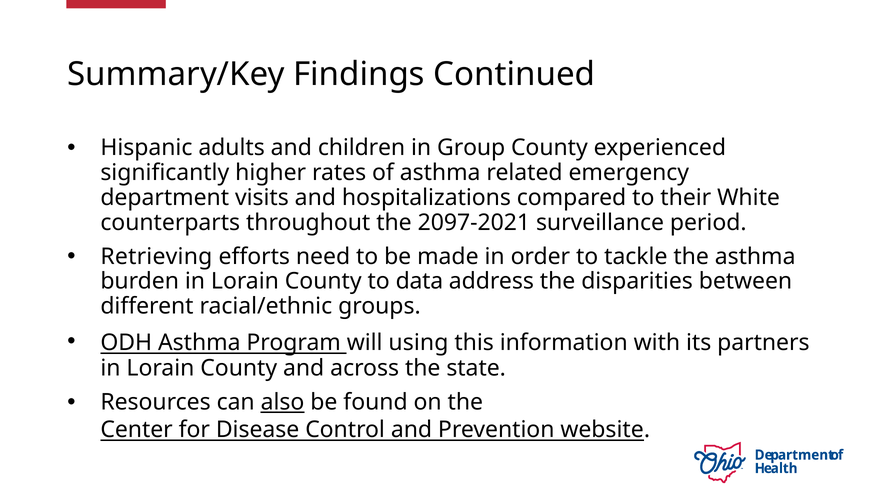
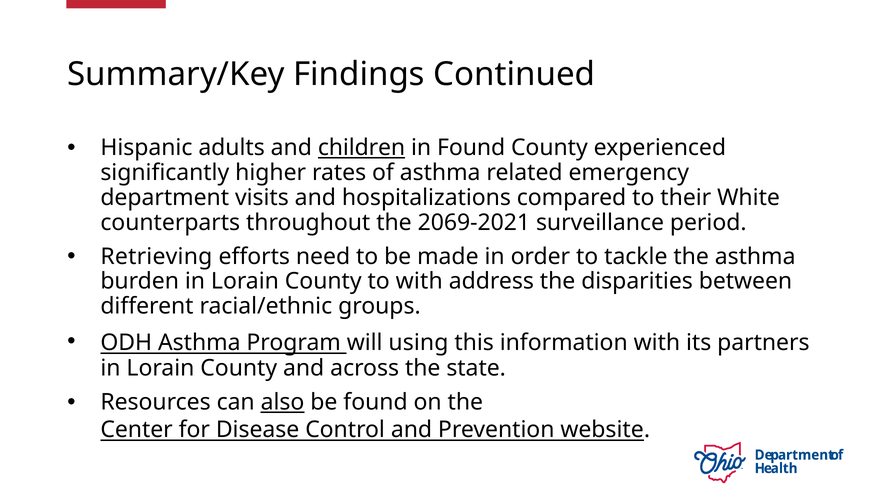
children underline: none -> present (362, 148)
in Group: Group -> Found (471, 148)
2097-2021: 2097-2021 -> 2069-2021 (474, 222)
to data: data -> with (419, 281)
